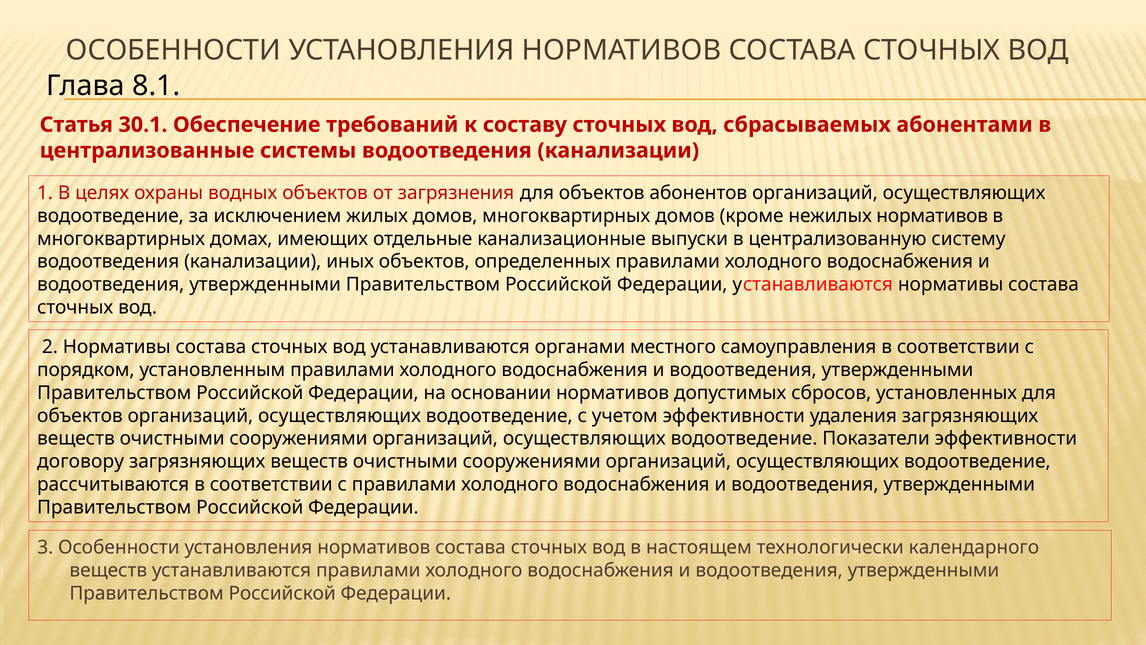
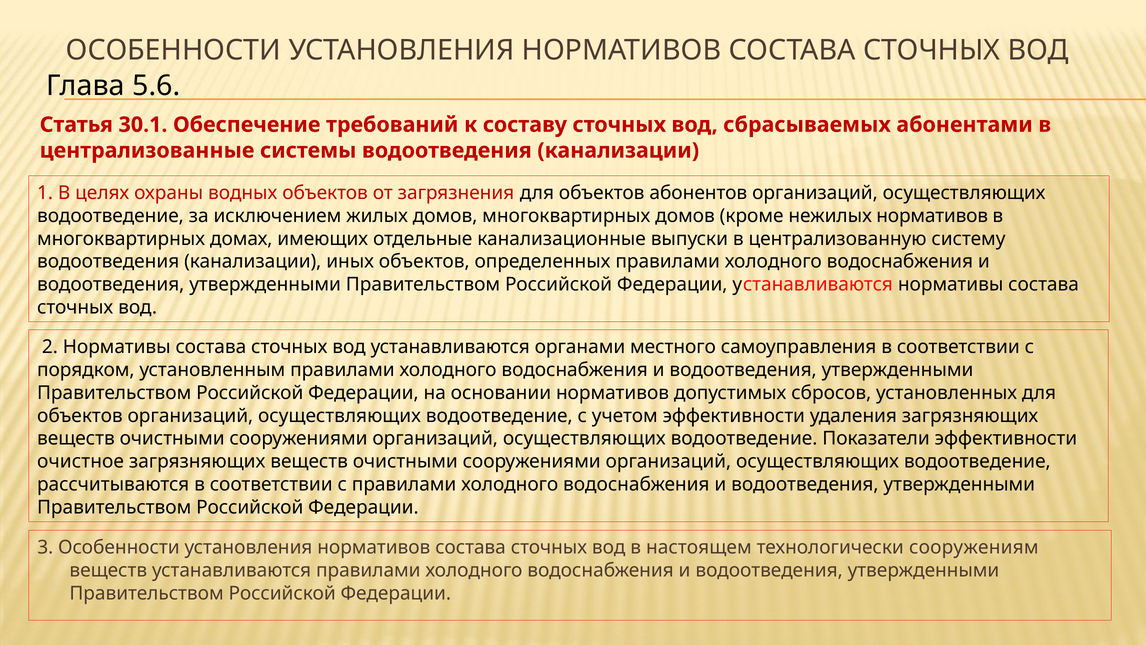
8.1: 8.1 -> 5.6 (156, 86)
договору: договору -> очистное (81, 461)
календарного: календарного -> сооружениям (974, 547)
